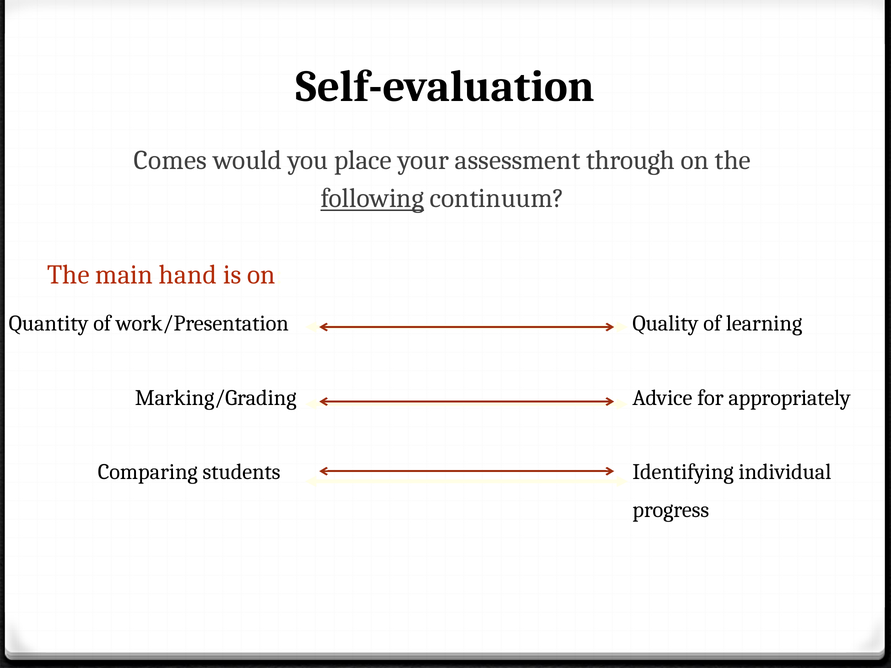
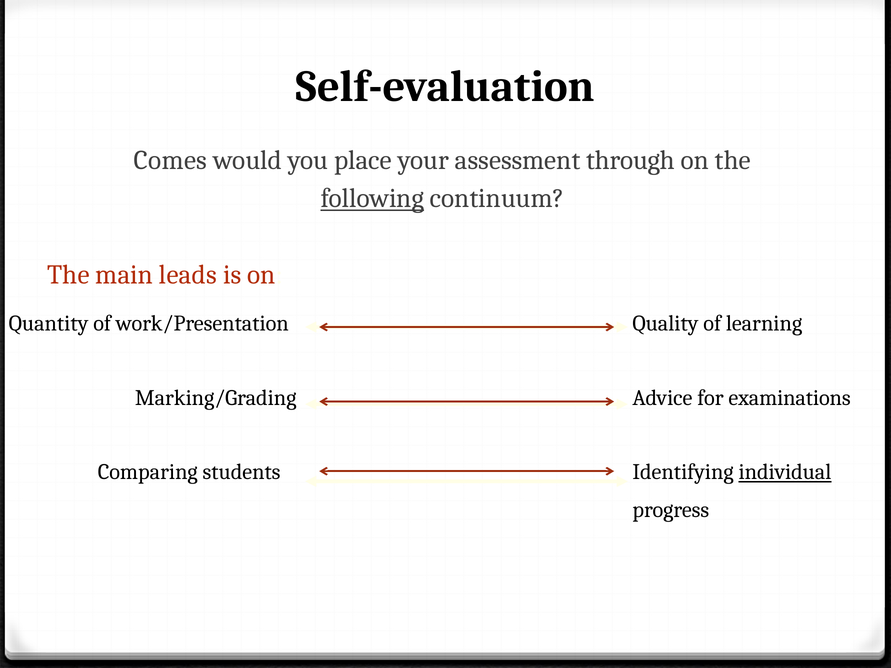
hand: hand -> leads (188, 275)
appropriately: appropriately -> examinations (790, 398)
individual underline: none -> present (785, 472)
